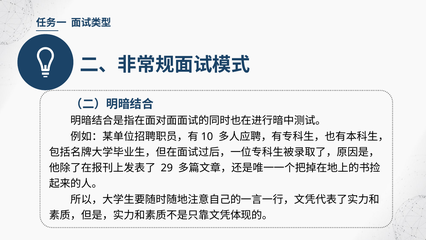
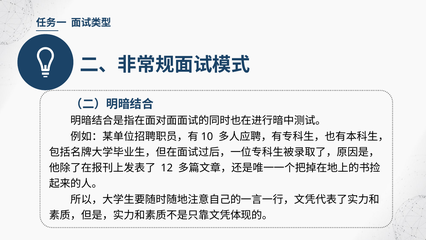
29: 29 -> 12 (167, 168)
